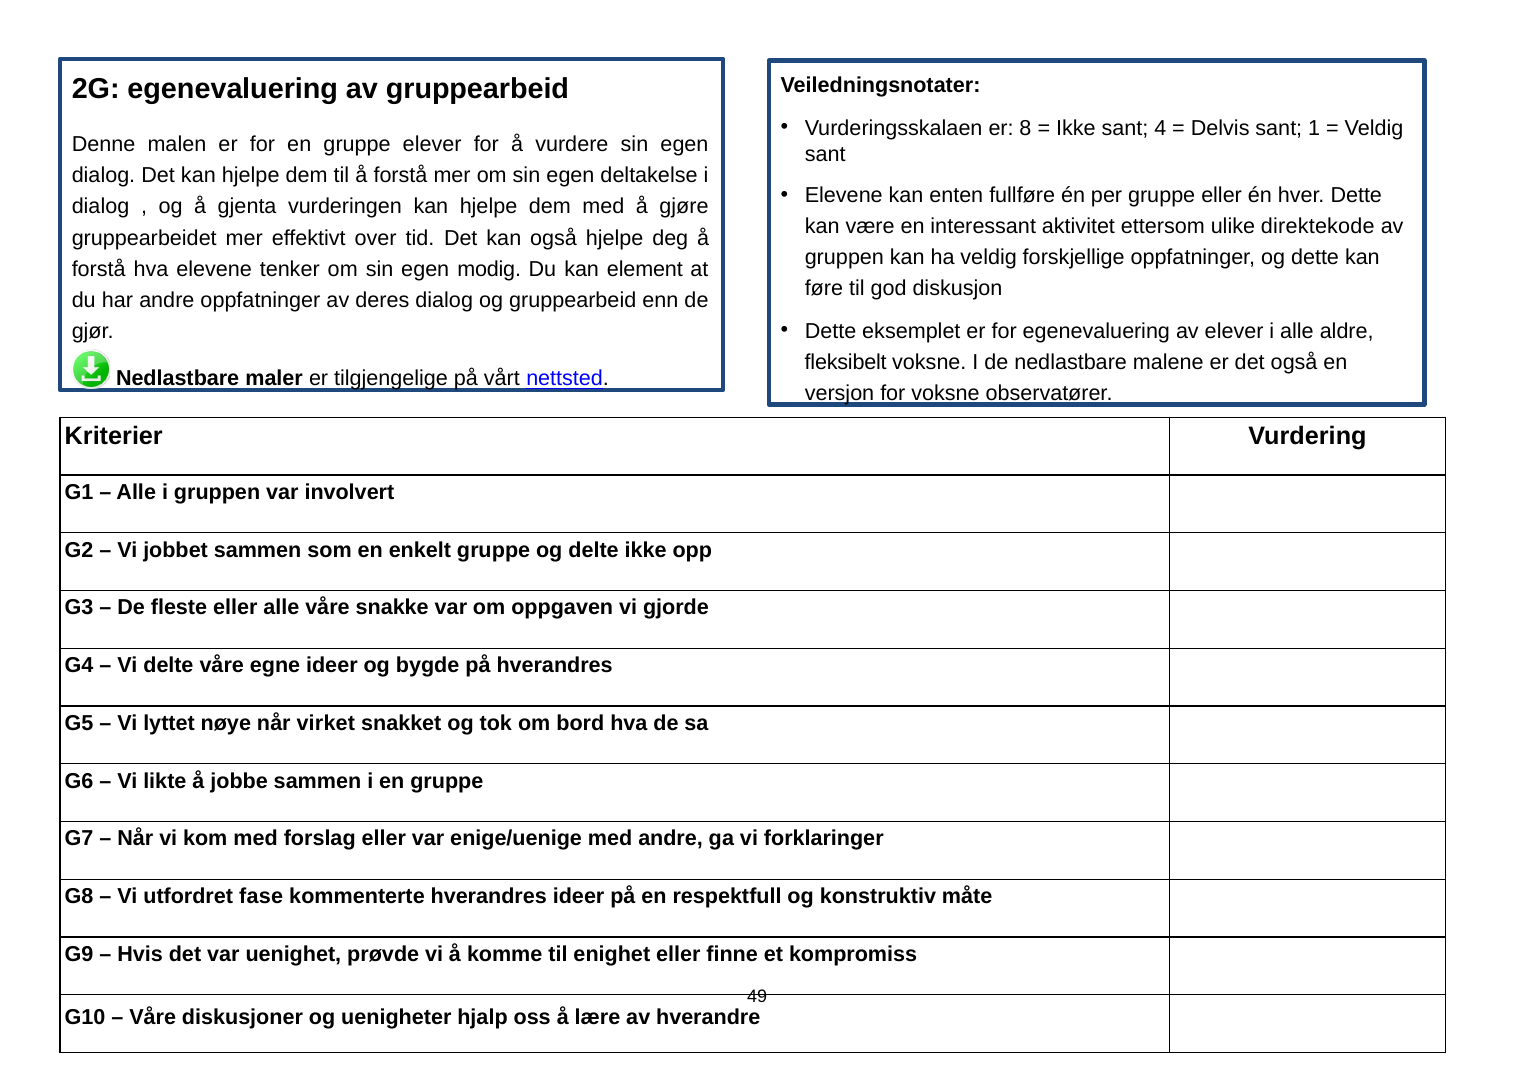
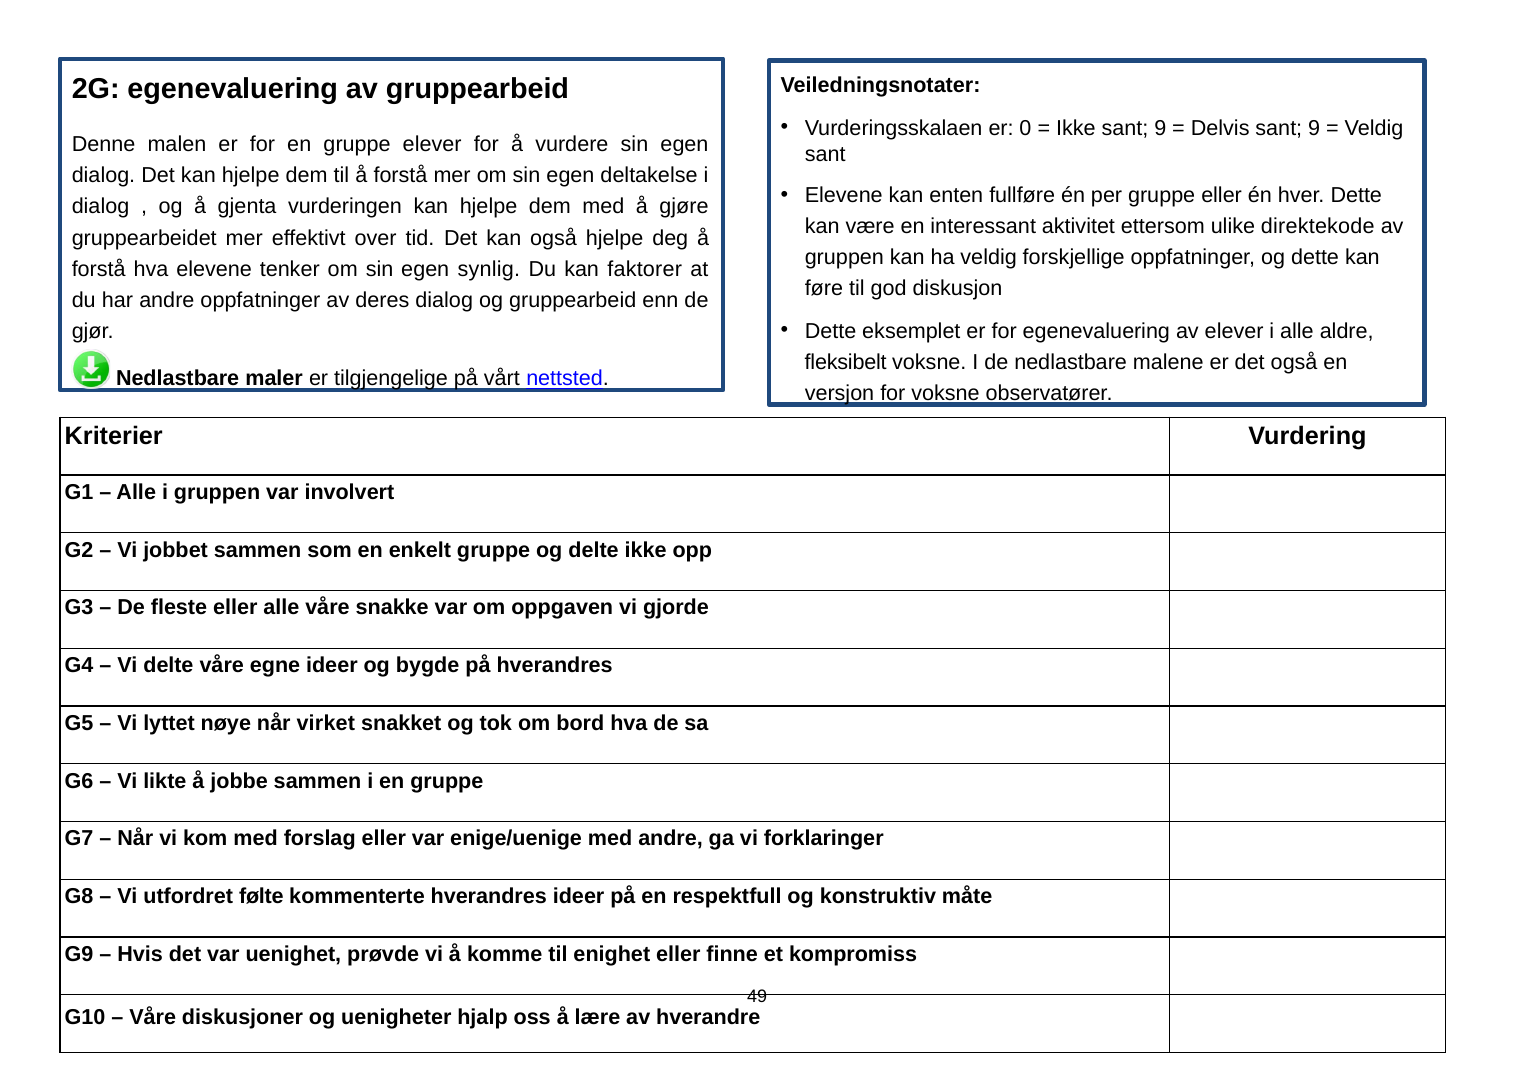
8: 8 -> 0 (1025, 128)
Ikke sant 4: 4 -> 9 (1160, 128)
Delvis sant 1: 1 -> 9 (1314, 128)
modig: modig -> synlig (489, 269)
element: element -> faktorer (645, 269)
fase: fase -> følte (261, 896)
